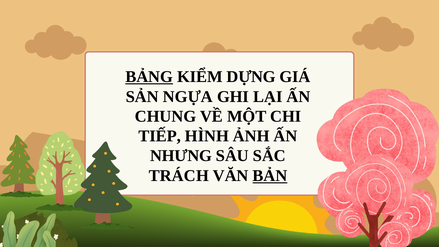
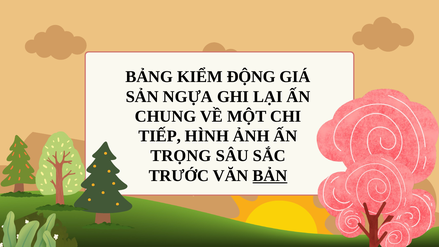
BẢNG underline: present -> none (149, 77)
DỰNG: DỰNG -> ĐỘNG (251, 77)
NHƯNG: NHƯNG -> TRỌNG (181, 156)
TRÁCH: TRÁCH -> TRƯỚC (179, 176)
